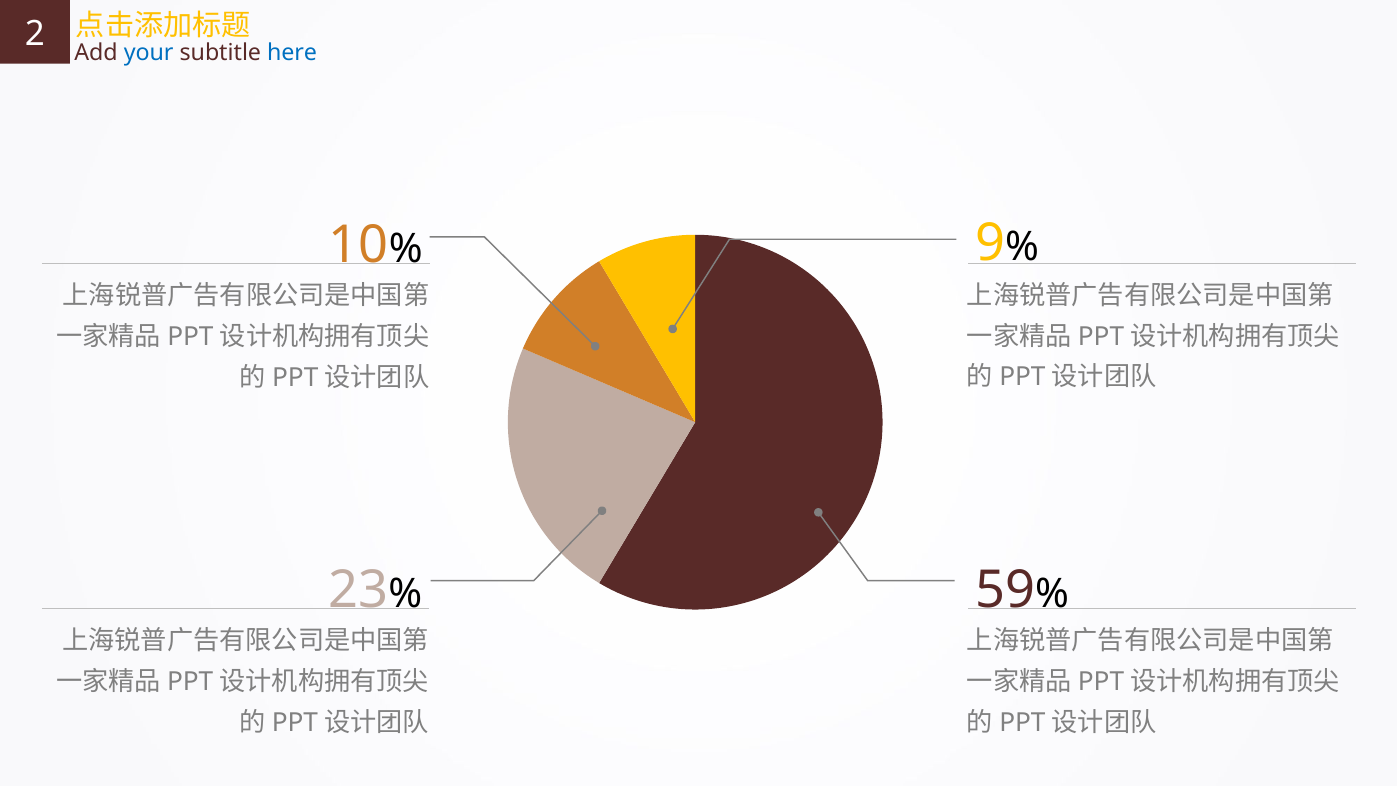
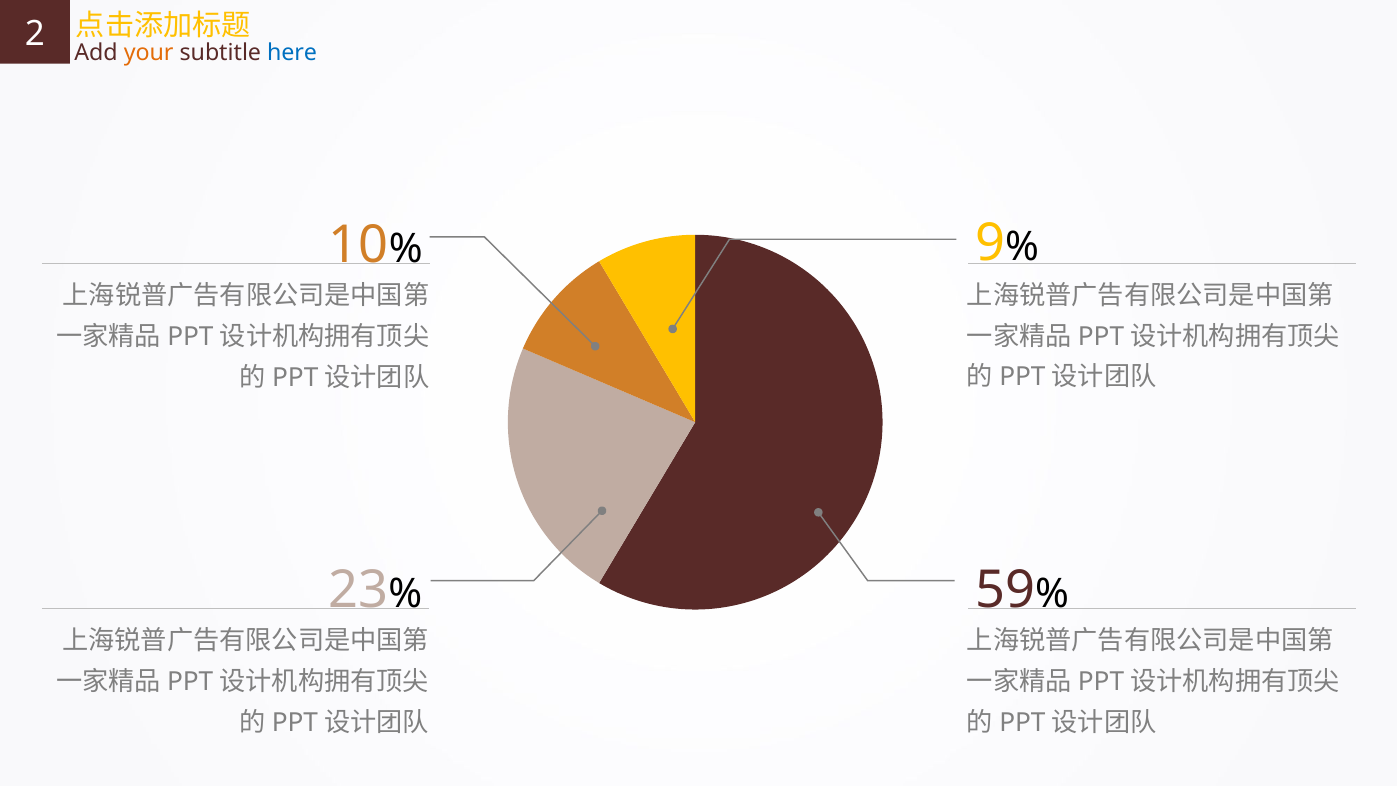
your colour: blue -> orange (149, 52)
